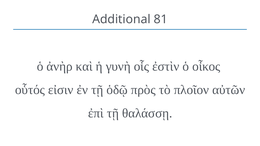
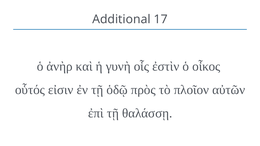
81: 81 -> 17 (161, 19)
